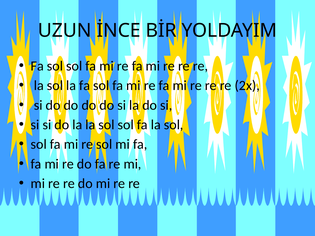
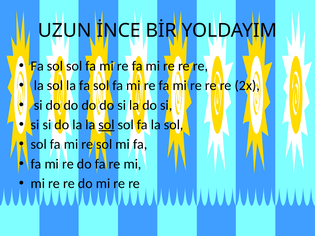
sol underline: none -> present (107, 125)
